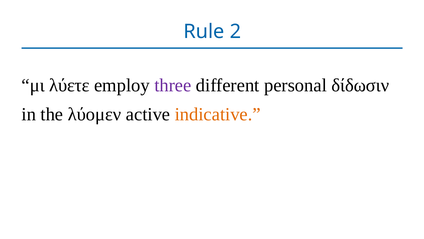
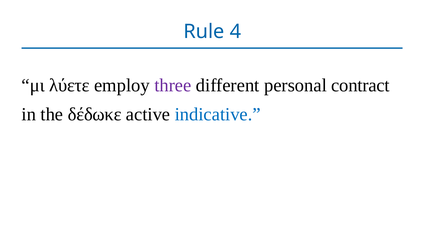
2: 2 -> 4 (235, 32)
δίδωσιν: δίδωσιν -> contract (360, 85)
λύομεν: λύομεν -> δέδωκε (95, 114)
indicative colour: orange -> blue (218, 114)
